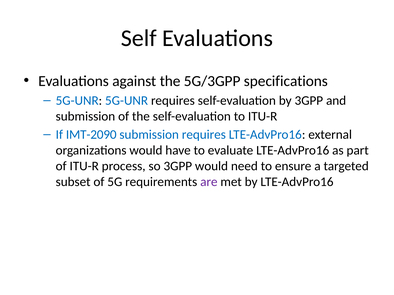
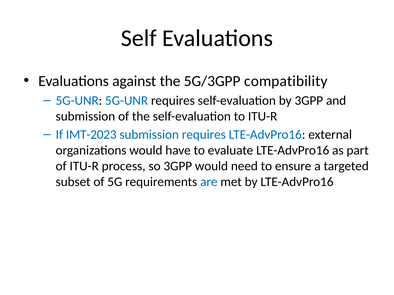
specifications: specifications -> compatibility (286, 81)
IMT-2090: IMT-2090 -> IMT-2023 (91, 135)
are colour: purple -> blue (209, 182)
